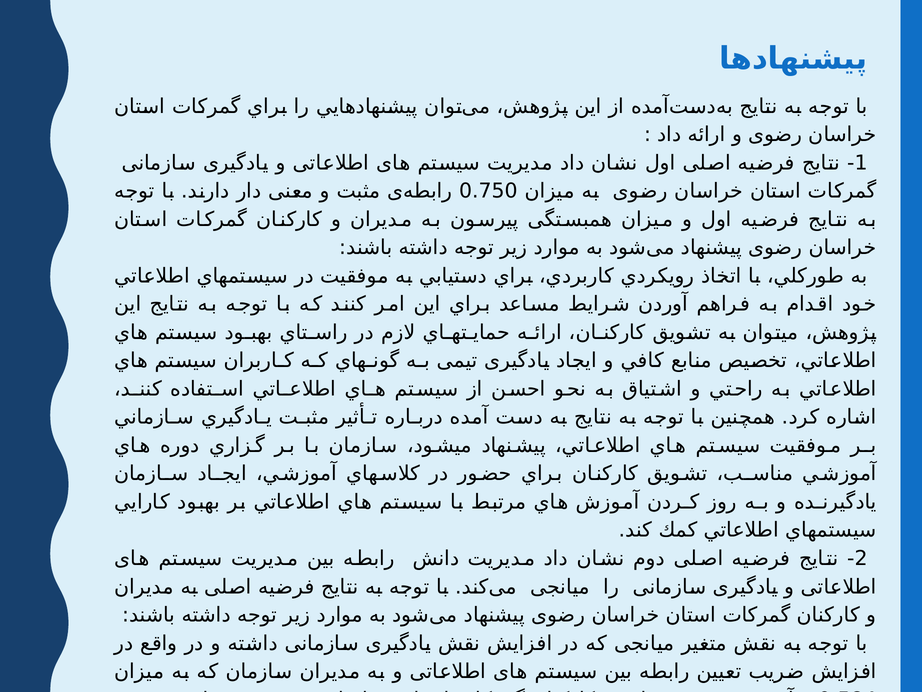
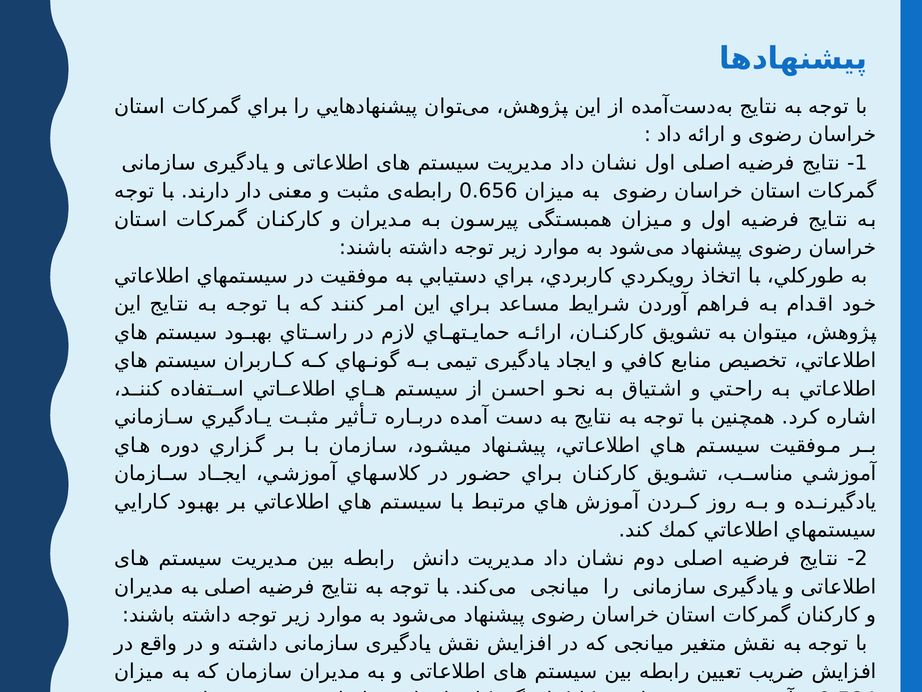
0.750: 0.750 -> 0.656 (489, 191)
